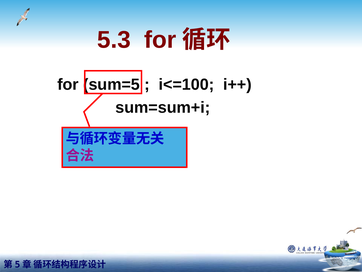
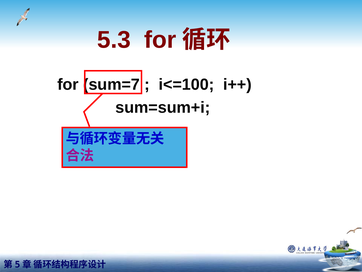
sum=5: sum=5 -> sum=7 (112, 84)
